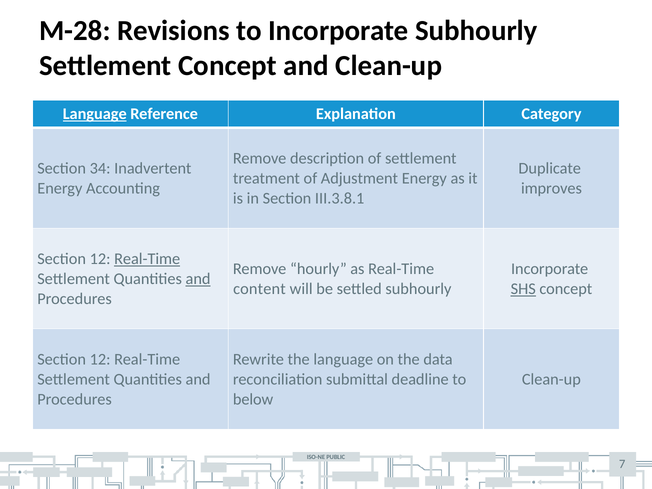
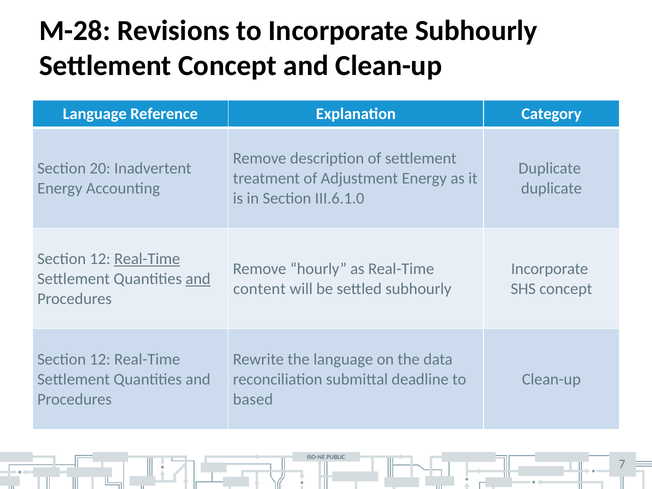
Language underline: present -> none (95, 114)
34: 34 -> 20 (100, 168)
improves: improves -> duplicate (551, 188)
III.3.8.1: III.3.8.1 -> III.6.1.0 (340, 198)
SHS underline: present -> none (523, 289)
below: below -> based (253, 399)
